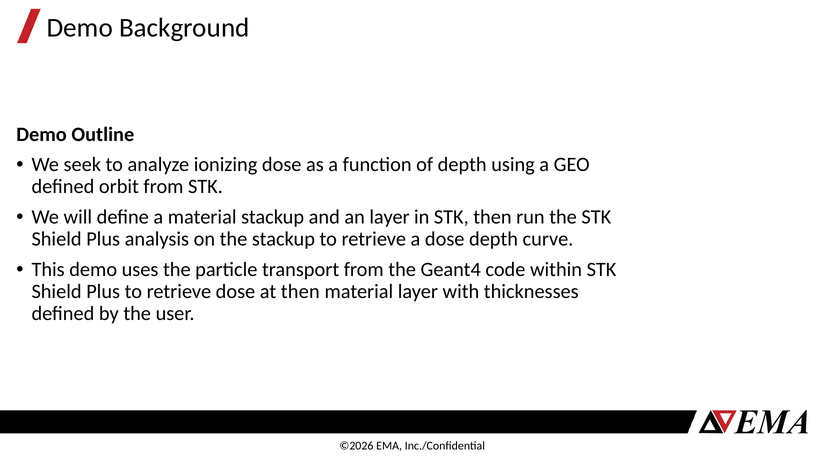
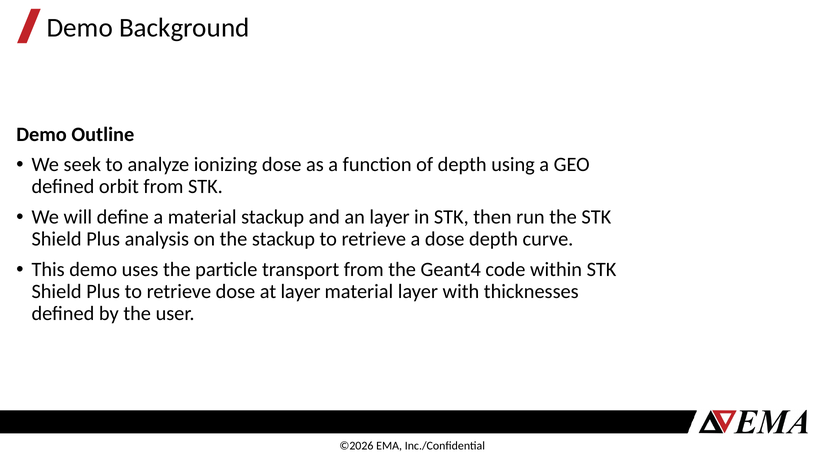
at then: then -> layer (301, 292)
